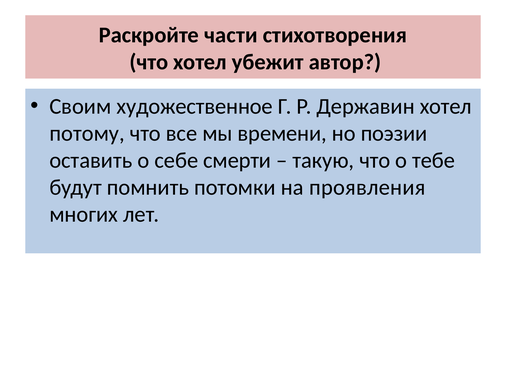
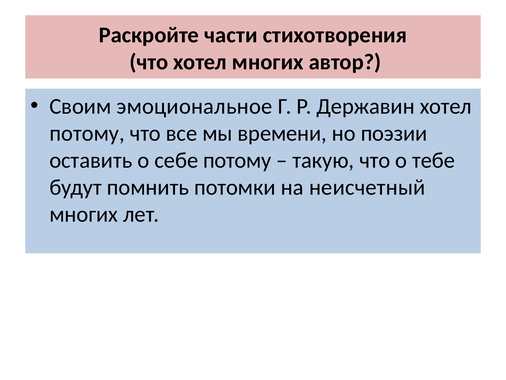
хотел убежит: убежит -> многих (268, 62)
художественное: художественное -> эмоциональное (194, 106)
себе смерти: смерти -> потому (237, 160)
проявления: проявления -> неисчетный (367, 187)
